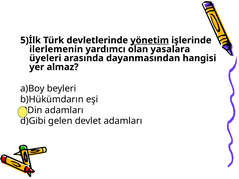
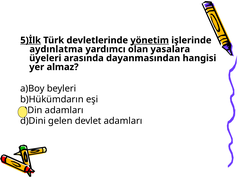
5)İlk underline: none -> present (31, 40)
ilerlemenin: ilerlemenin -> aydınlatma (56, 49)
d)Gibi: d)Gibi -> d)Dini (33, 121)
